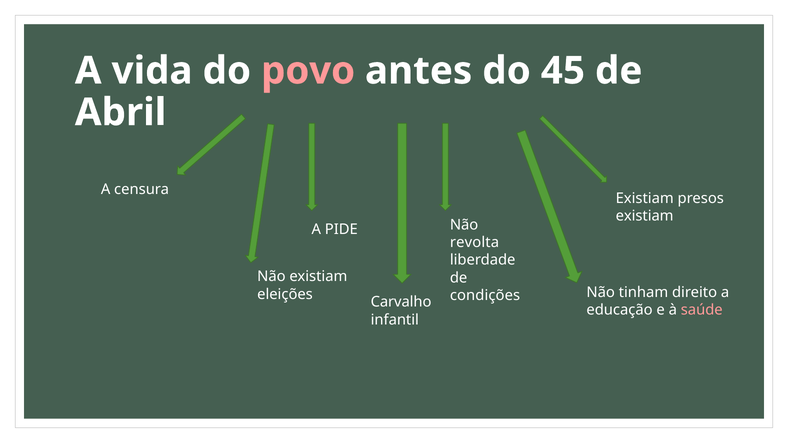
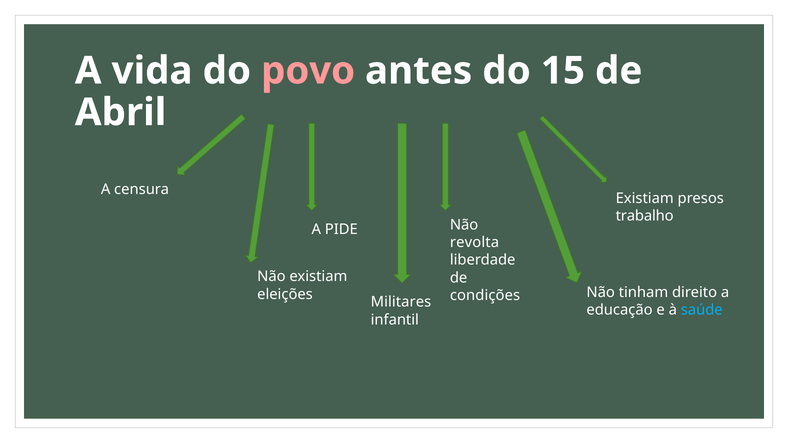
45: 45 -> 15 (563, 71)
existiam: existiam -> trabalho (645, 216)
Carvalho: Carvalho -> Militares (401, 302)
saúde colour: pink -> light blue (702, 310)
